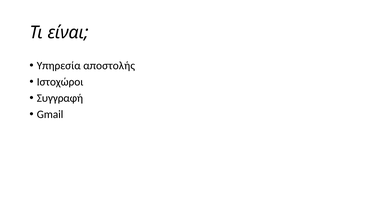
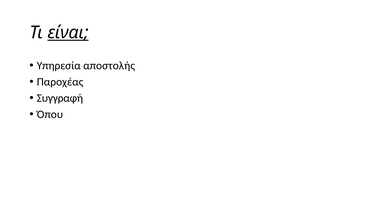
είναι underline: none -> present (68, 33)
Ιστοχώροι: Ιστοχώροι -> Παροχέας (60, 82)
Gmail: Gmail -> Όπου (50, 114)
